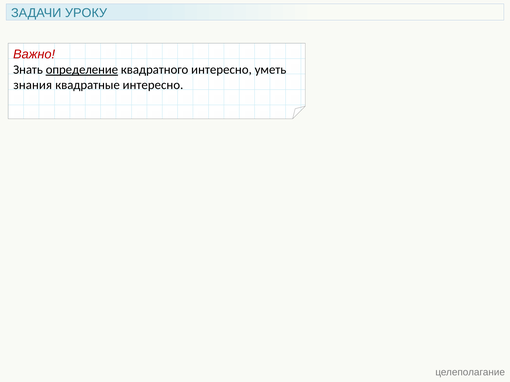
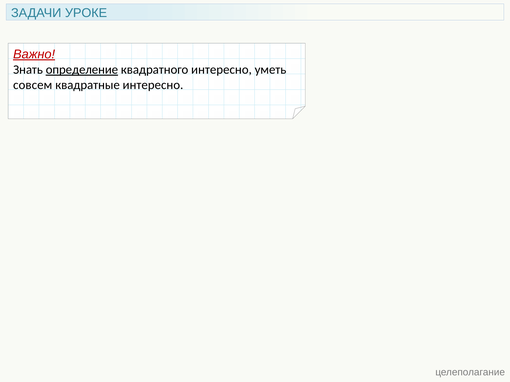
УРОКУ: УРОКУ -> УРОКЕ (86, 13)
Важно underline: none -> present (34, 54)
знания: знания -> совсем (33, 85)
